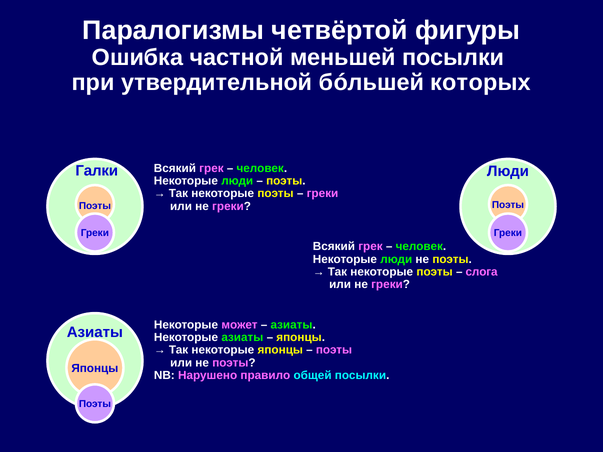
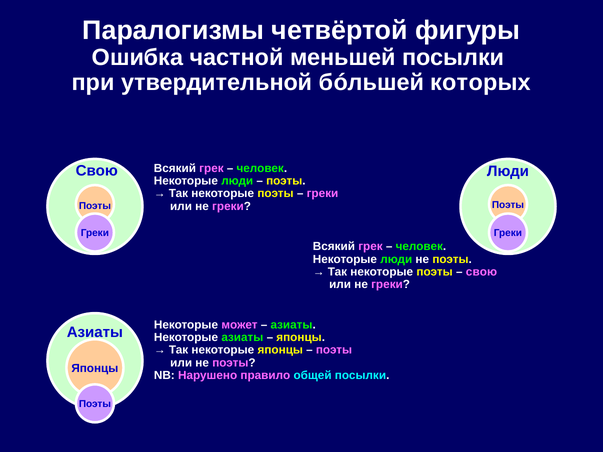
Галки: Галки -> Свою (97, 171)
слога: слога -> свою (481, 272)
